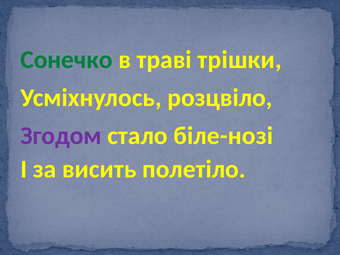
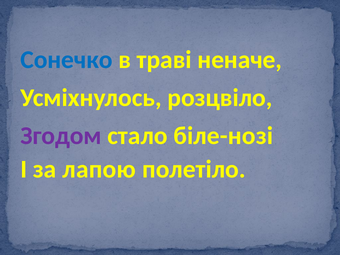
Сонечко colour: green -> blue (66, 60)
трішки: трішки -> неначе (240, 60)
висить: висить -> лапою (99, 169)
